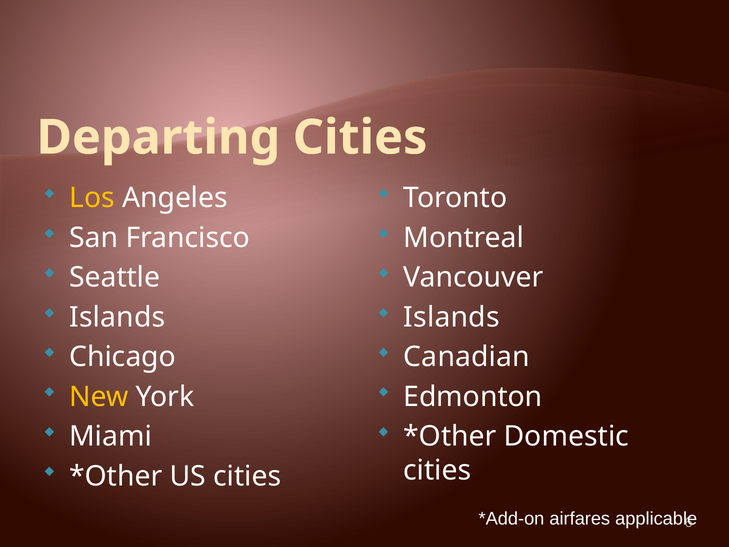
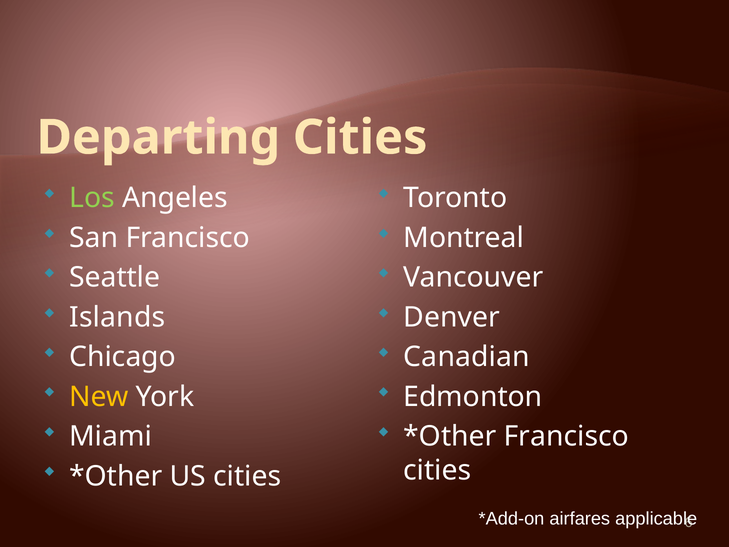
Los colour: yellow -> light green (92, 198)
Islands: Islands -> Denver (452, 317)
Domestic: Domestic -> Francisco (566, 436)
